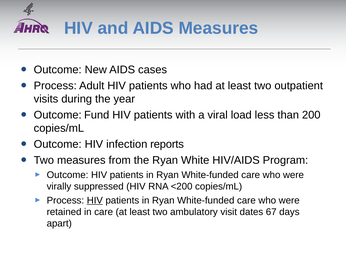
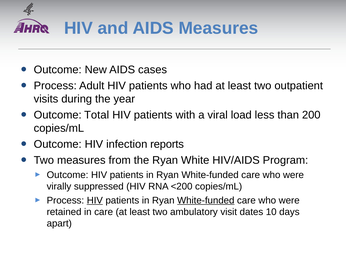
Fund: Fund -> Total (97, 115)
White-funded underline: none -> present (206, 200)
67: 67 -> 10 (271, 212)
